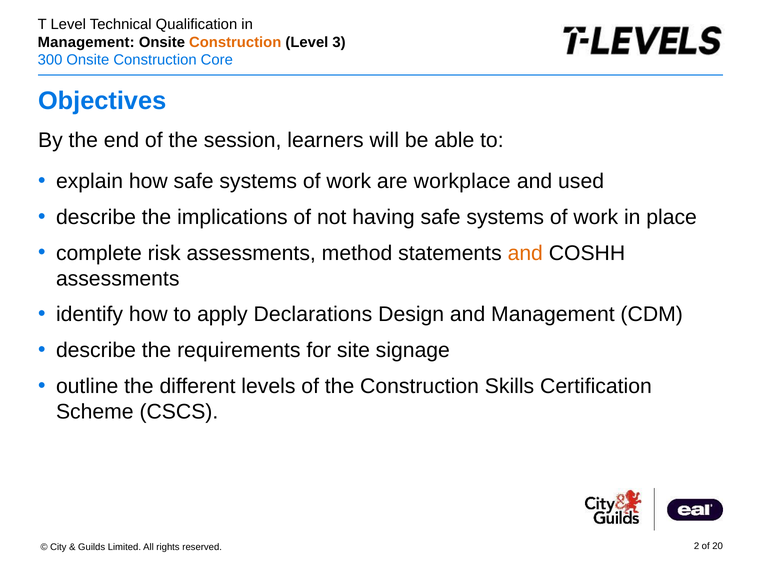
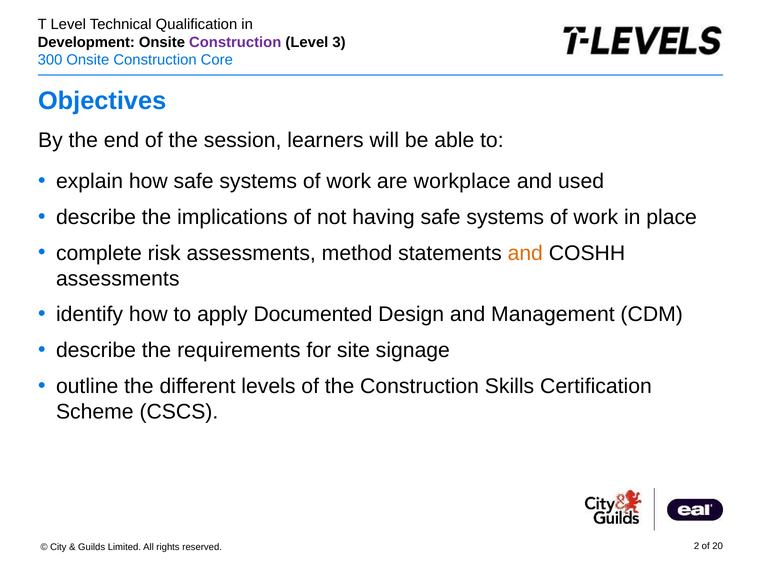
Management: Management -> Development (86, 42)
Construction colour: orange -> purple (235, 42)
Declarations: Declarations -> Documented (313, 314)
